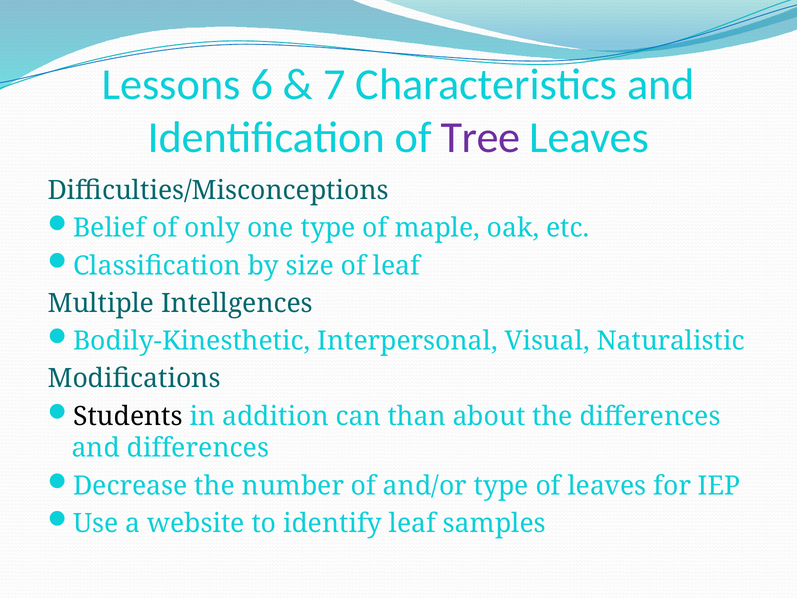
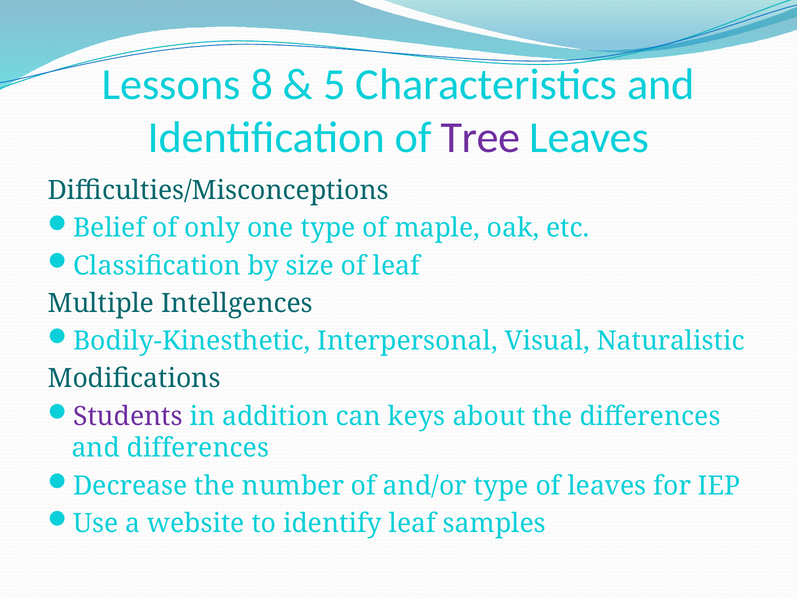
6: 6 -> 8 (262, 84)
7: 7 -> 5 (334, 84)
Students colour: black -> purple (128, 416)
than: than -> keys (417, 416)
